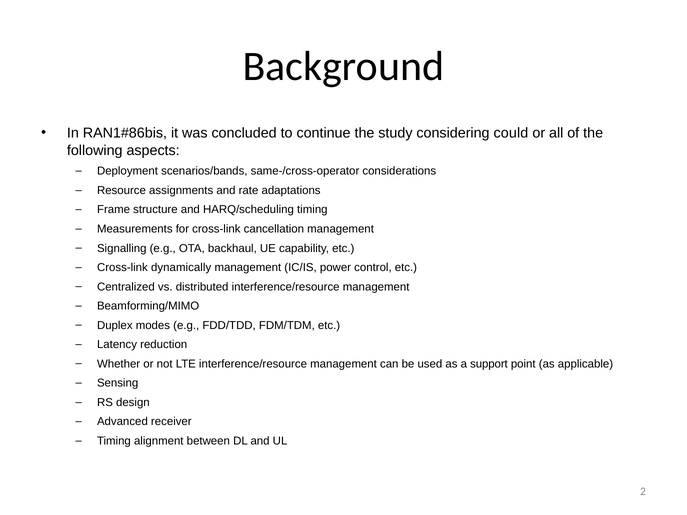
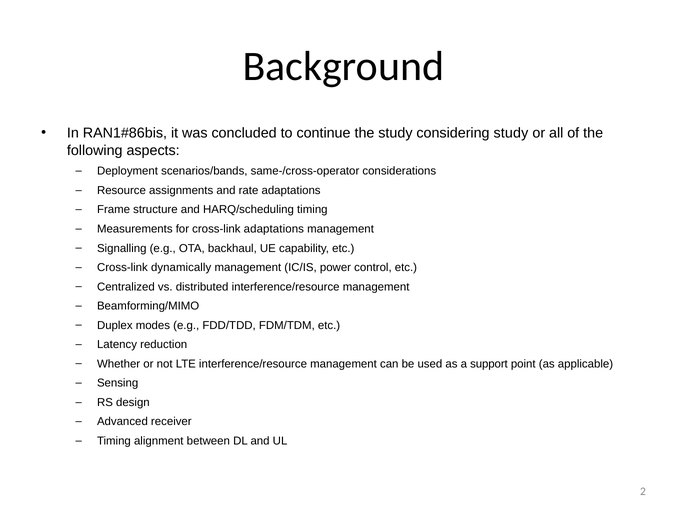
considering could: could -> study (511, 133)
cross-link cancellation: cancellation -> adaptations (274, 229)
